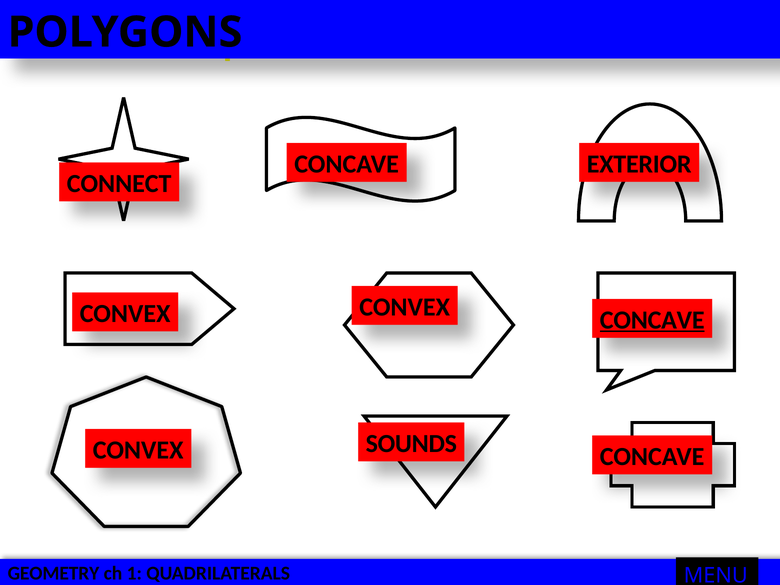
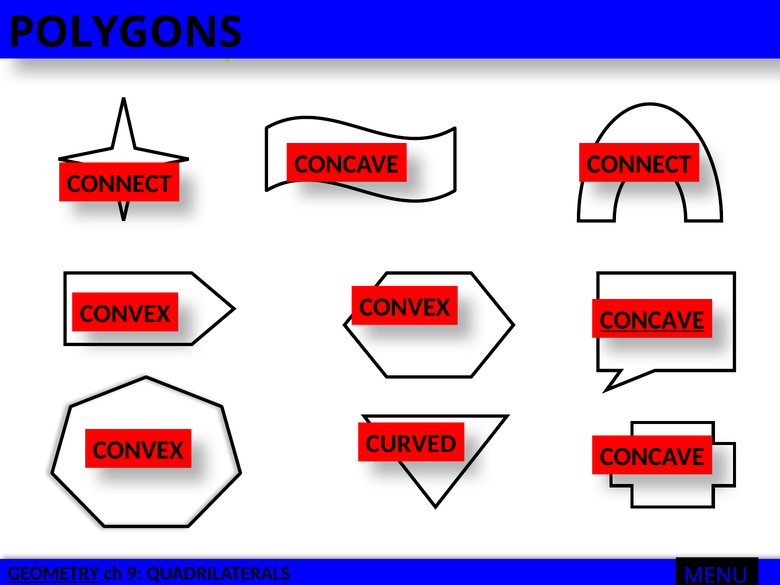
CONCAVE EXTERIOR: EXTERIOR -> CONNECT (639, 164)
SOUNDS: SOUNDS -> CURVED (411, 444)
GEOMETRY underline: none -> present (53, 573)
1: 1 -> 9 (134, 573)
